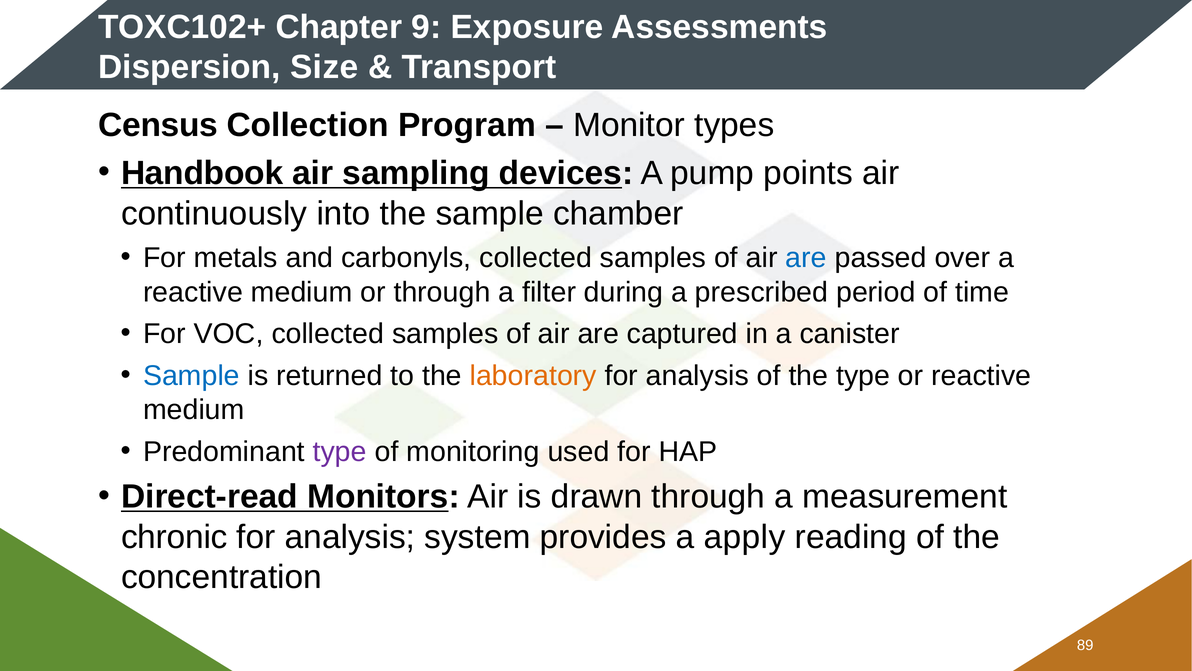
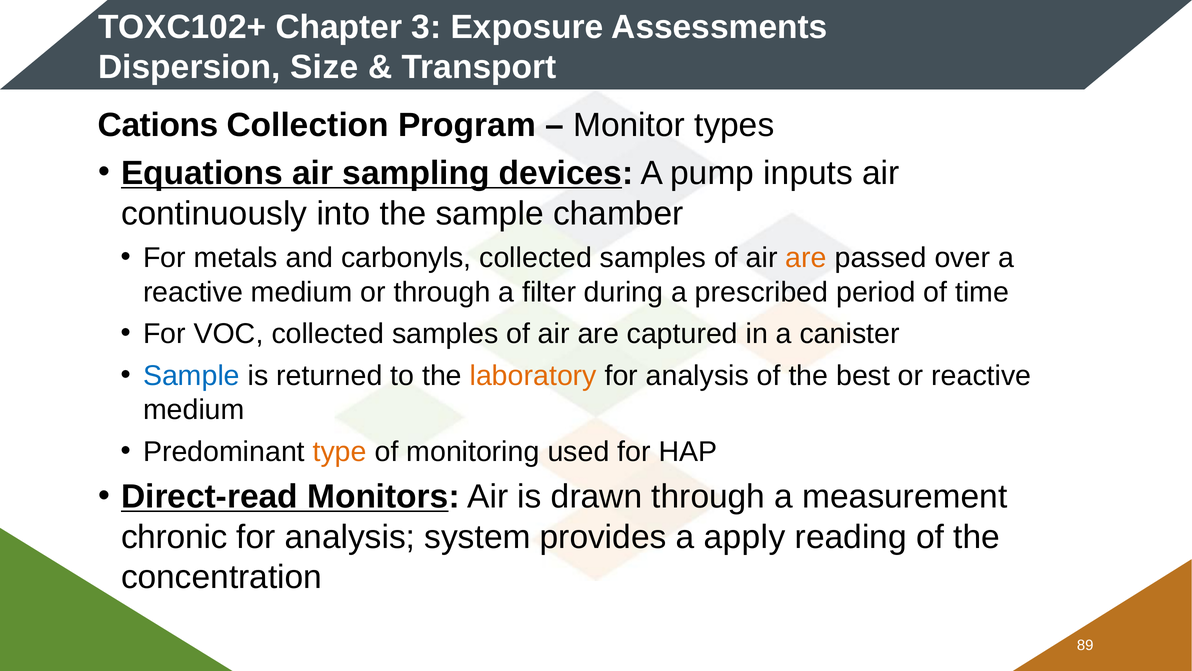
9: 9 -> 3 (426, 27)
Census: Census -> Cations (158, 125)
Handbook: Handbook -> Equations (202, 173)
points: points -> inputs (808, 173)
are colour: blue -> orange (806, 258)
the type: type -> best (863, 375)
type colour: purple -> orange (340, 451)
